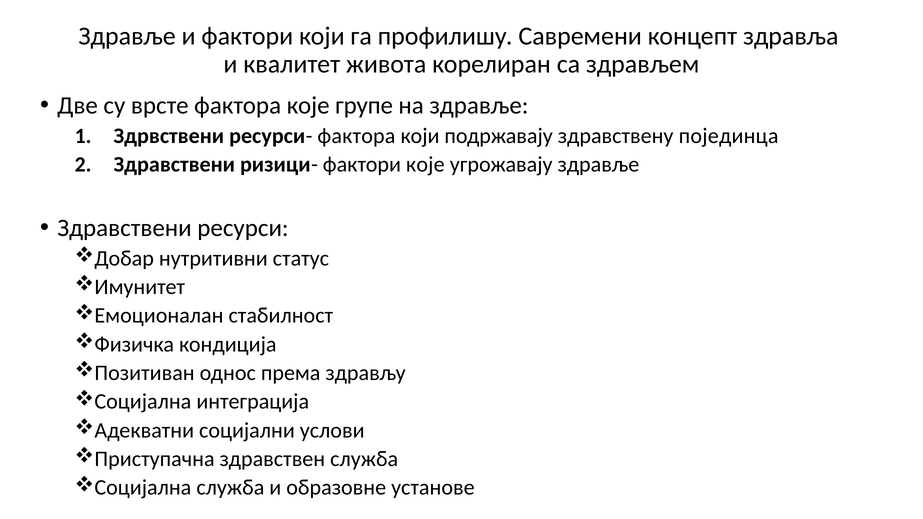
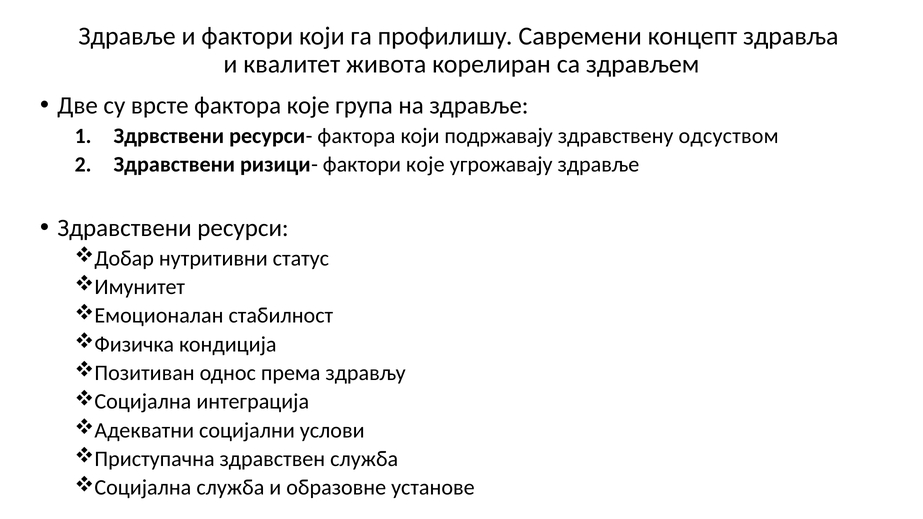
групе: групе -> група (364, 106)
појединца: појединца -> одсуством (729, 136)
